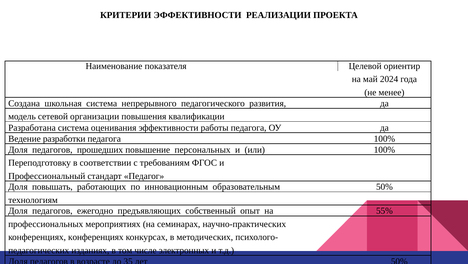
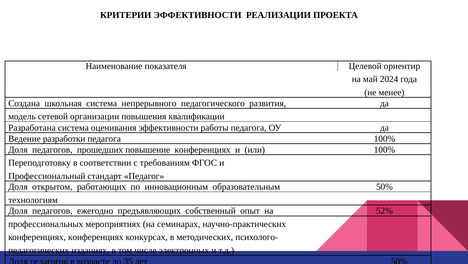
повышение персональных: персональных -> конференциях (203, 149)
повышать: повышать -> открытом (52, 186)
55%: 55% -> 52% (384, 210)
